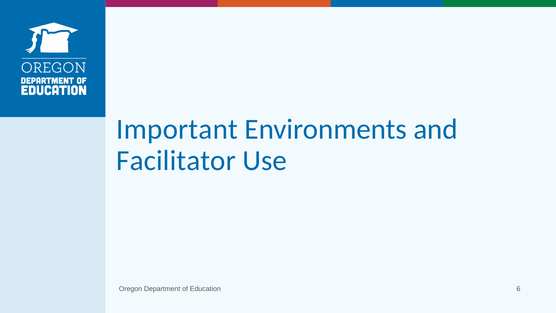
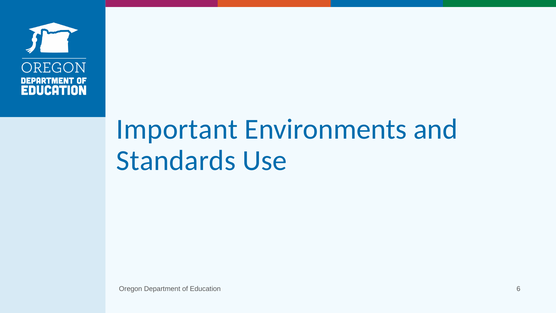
Facilitator: Facilitator -> Standards (176, 161)
